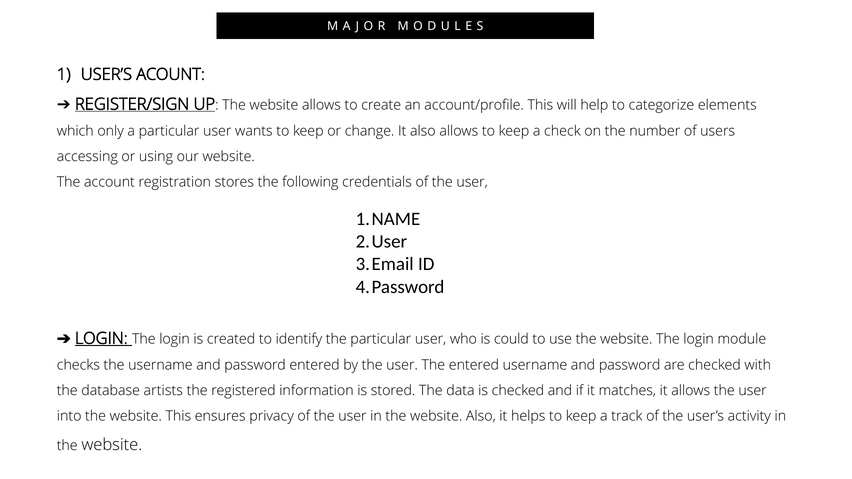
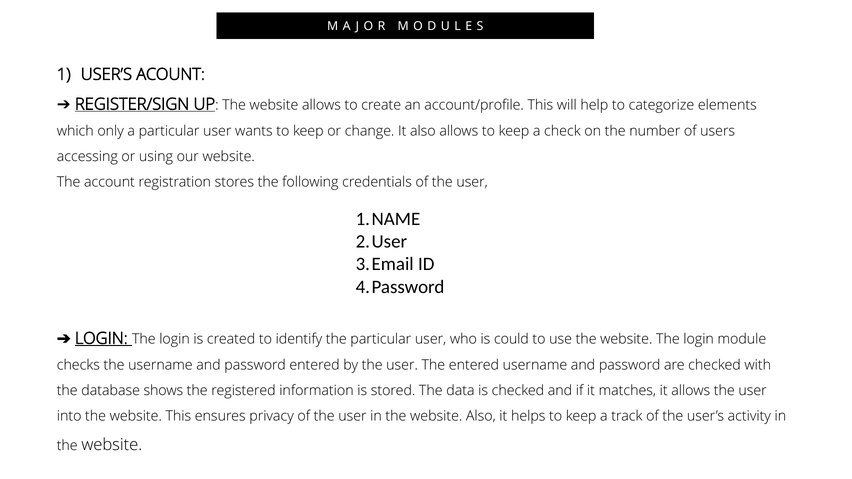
artists: artists -> shows (163, 391)
